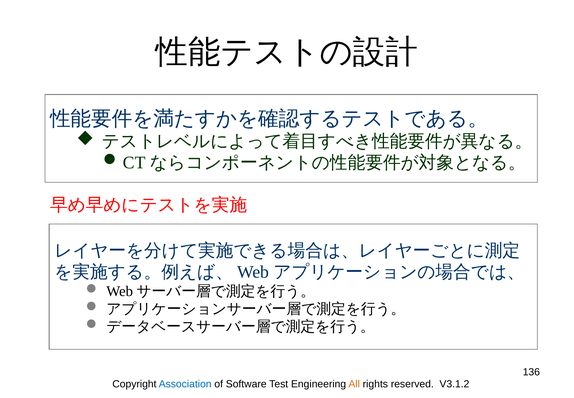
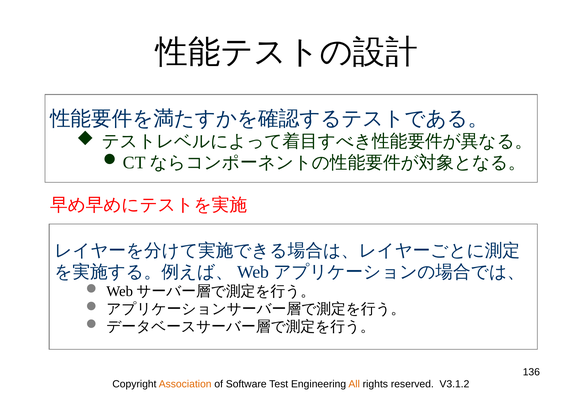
Association colour: blue -> orange (185, 383)
